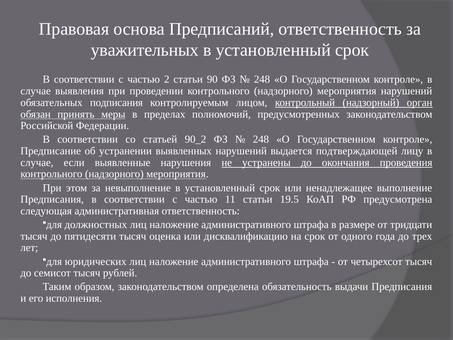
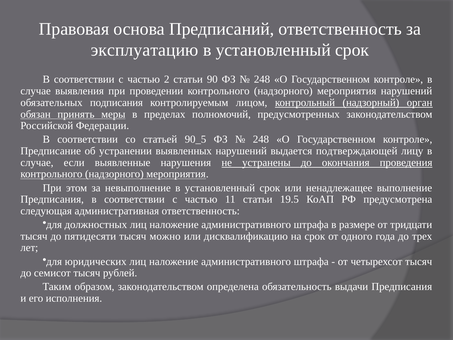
уважительных: уважительных -> эксплуатацию (145, 50)
90_2: 90_2 -> 90_5 (196, 139)
оценка: оценка -> можно (165, 236)
